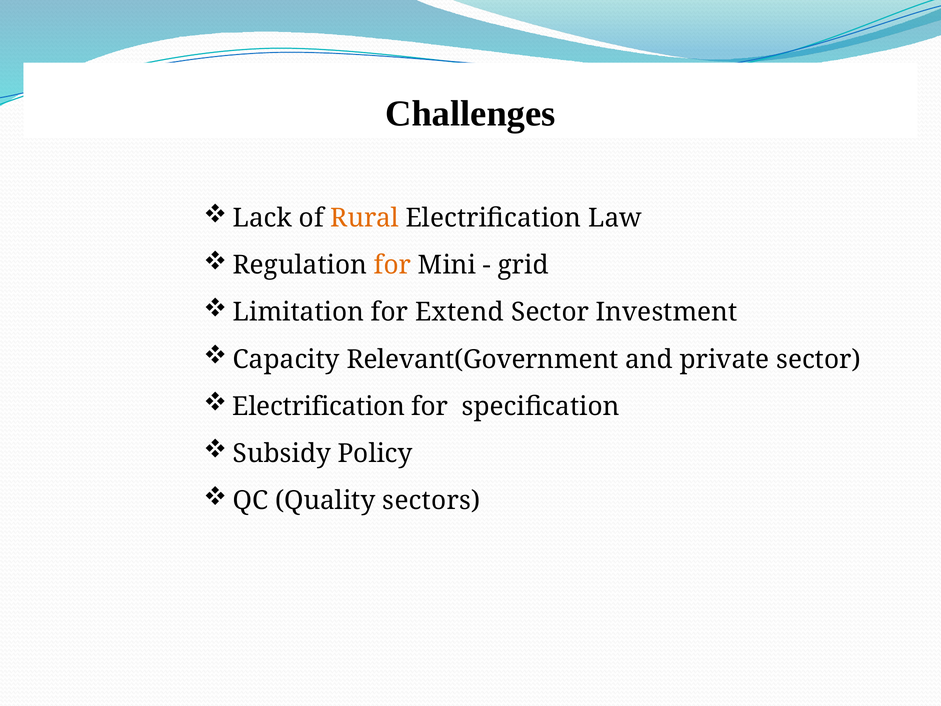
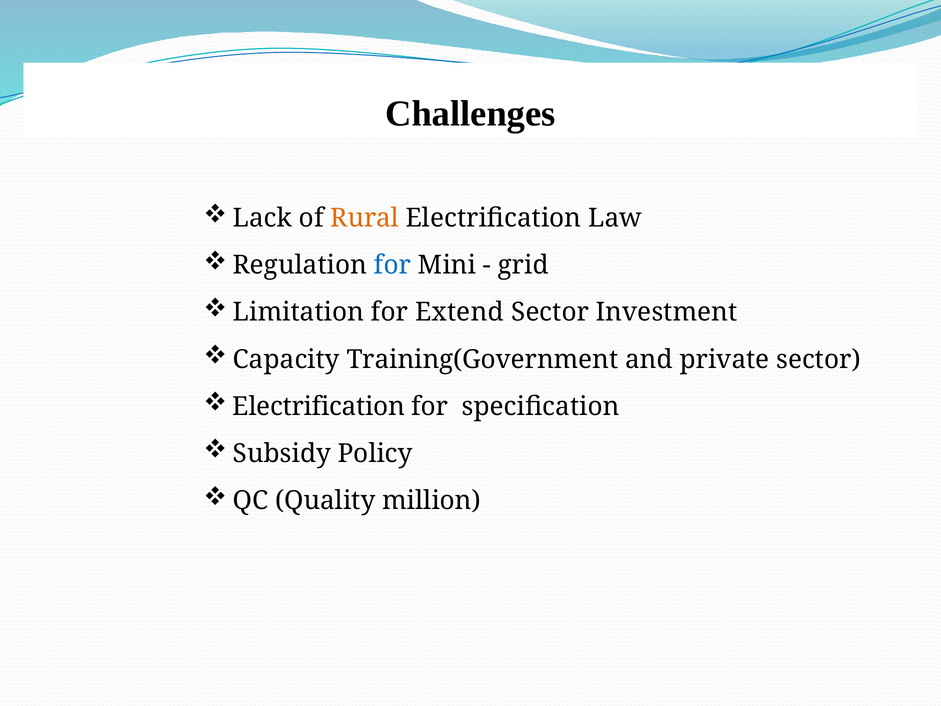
for colour: orange -> blue (392, 265)
Relevant(Government: Relevant(Government -> Training(Government (482, 359)
sectors: sectors -> million (432, 500)
